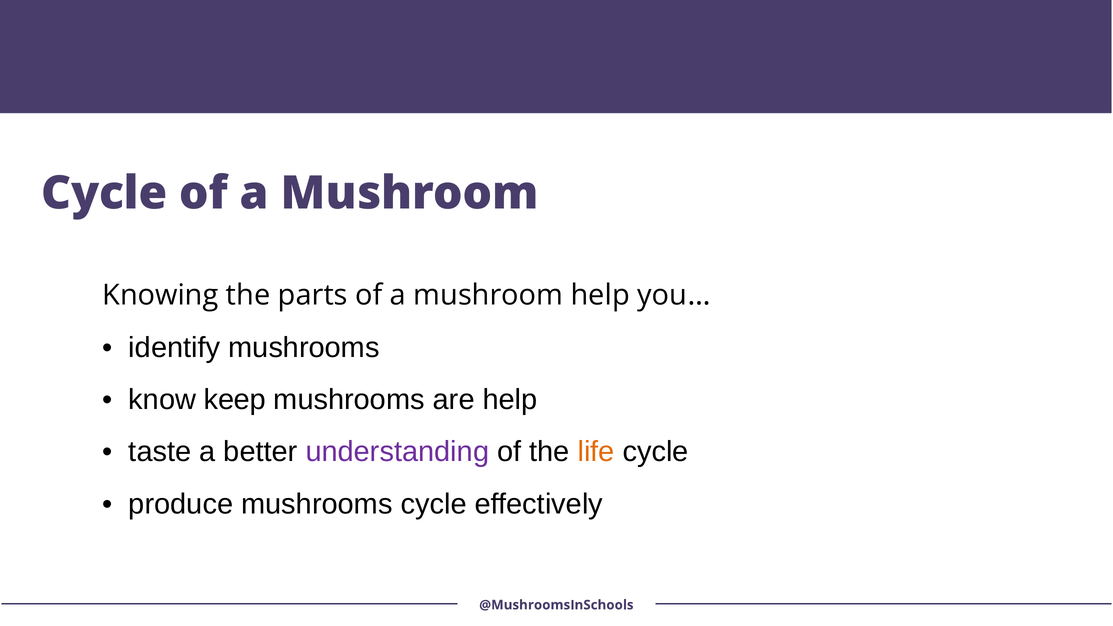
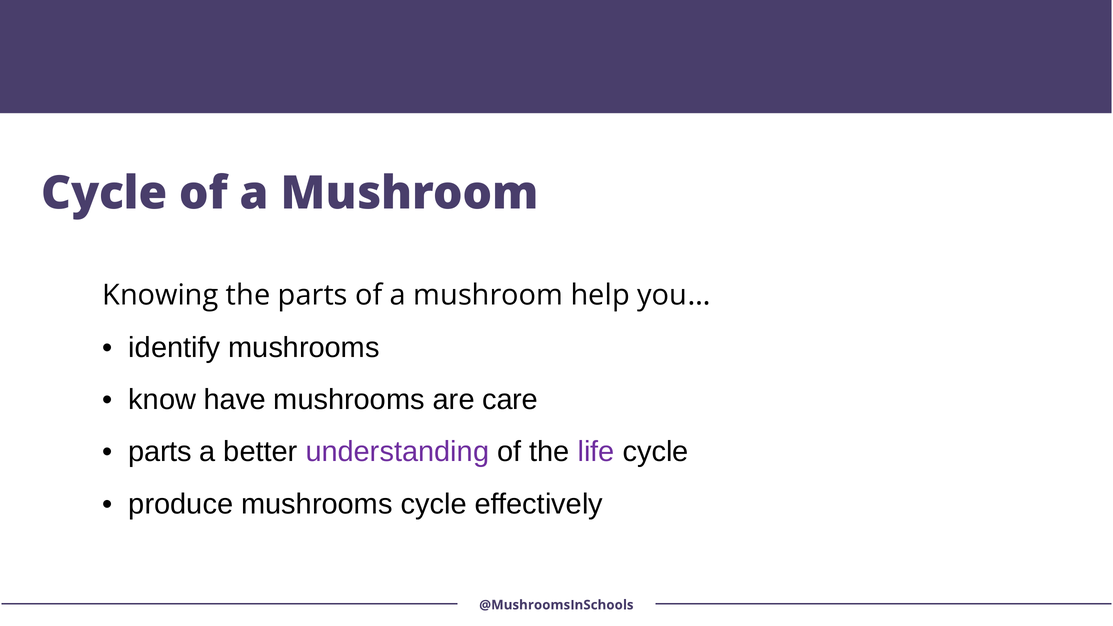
keep: keep -> have (235, 400)
are help: help -> care (510, 400)
taste: taste -> parts (160, 452)
life colour: orange -> purple (596, 452)
